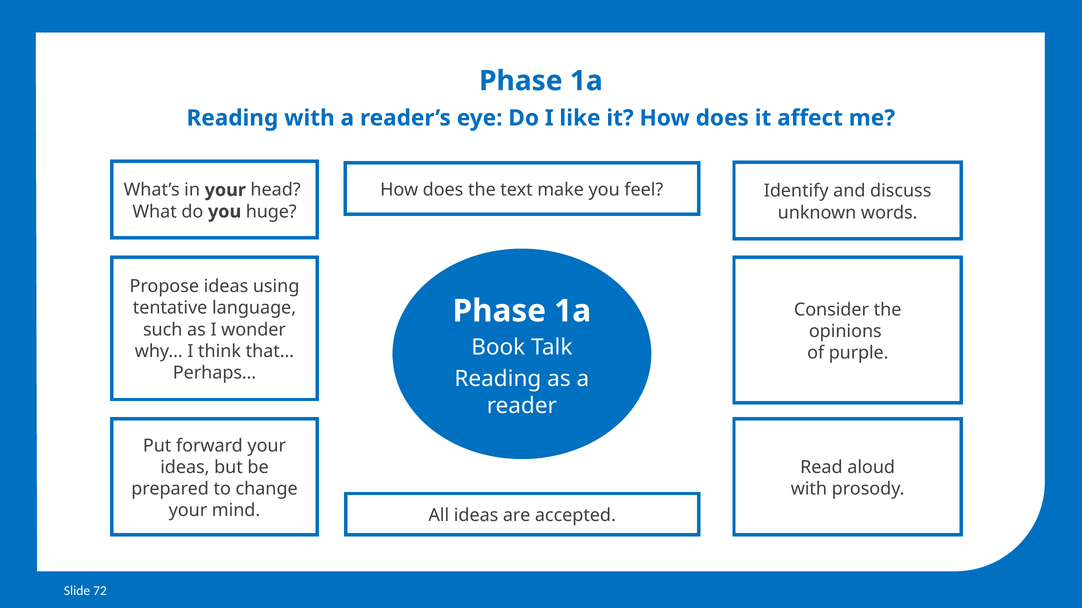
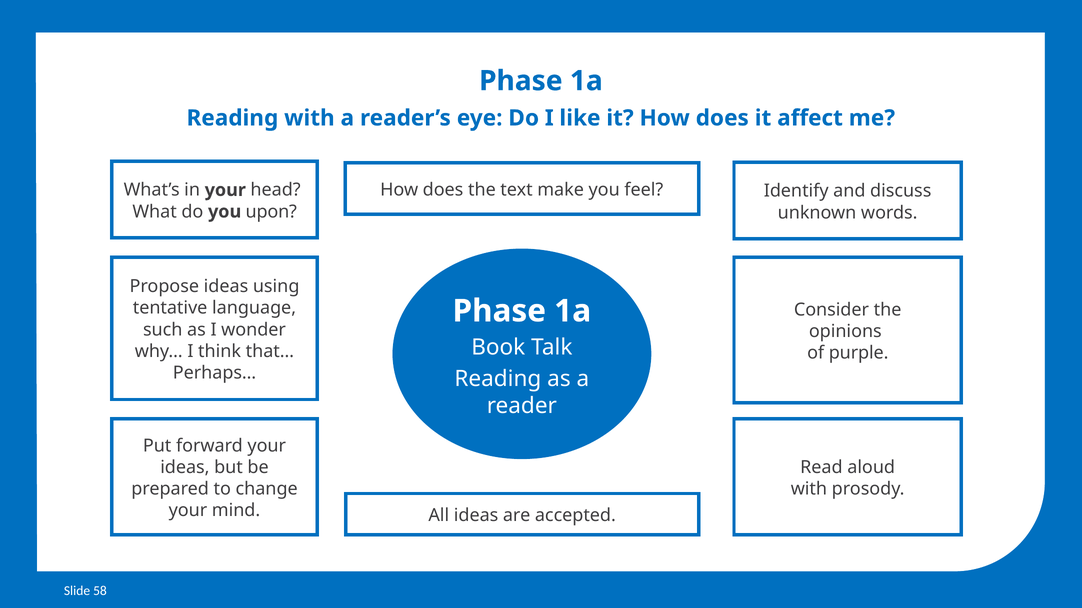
huge: huge -> upon (271, 212)
72: 72 -> 58 (100, 591)
